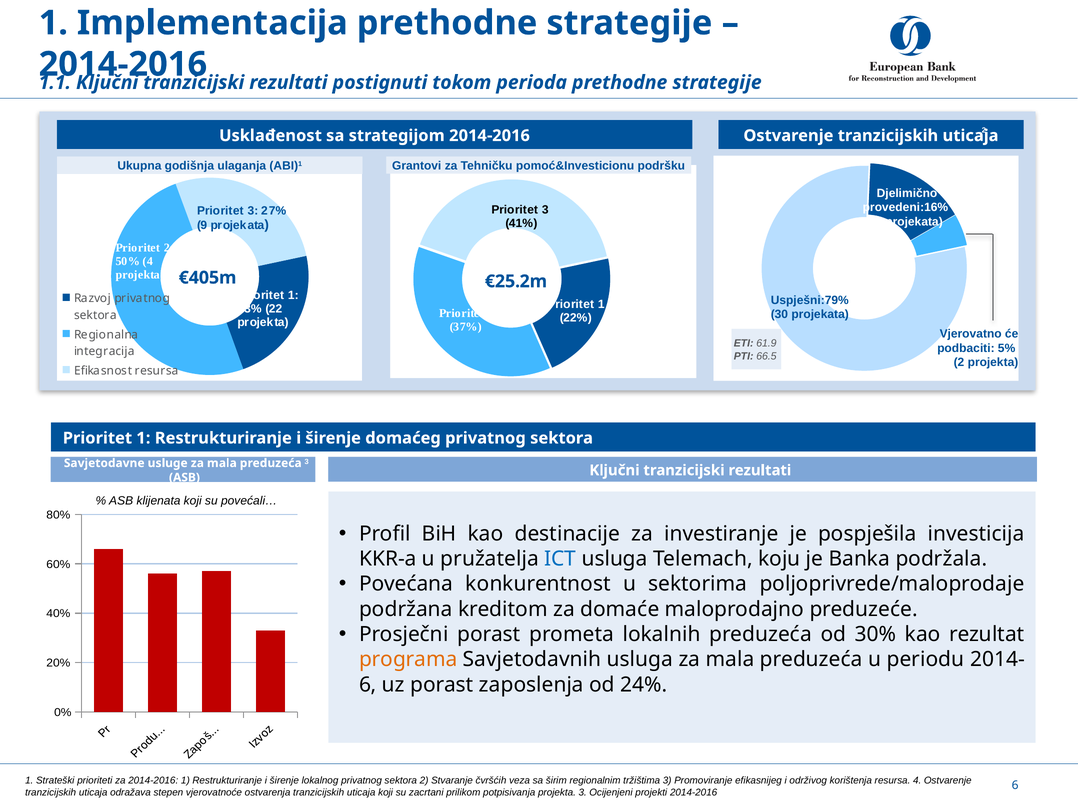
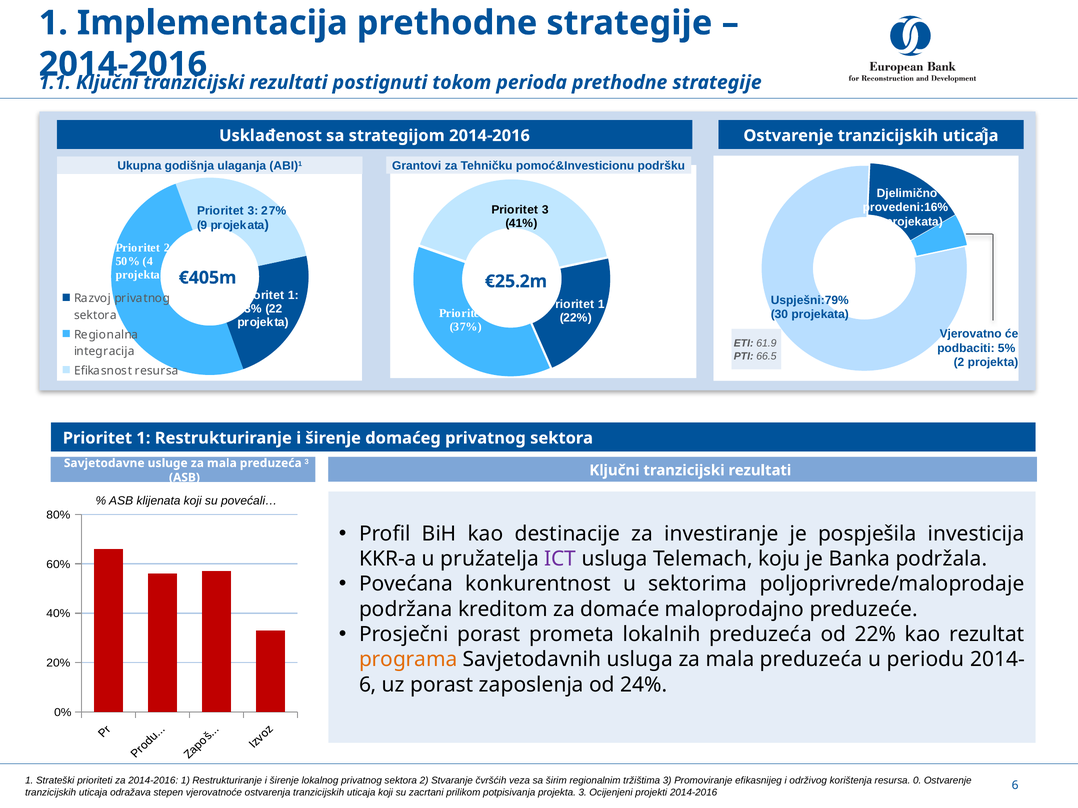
ICT colour: blue -> purple (560, 559)
od 30%: 30% -> 22% (875, 635)
resursa 4: 4 -> 0 (917, 781)
